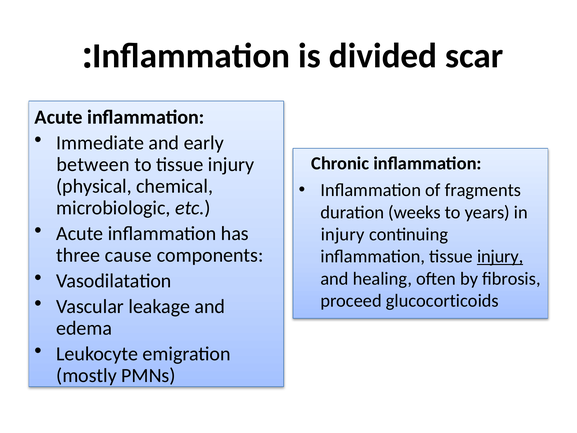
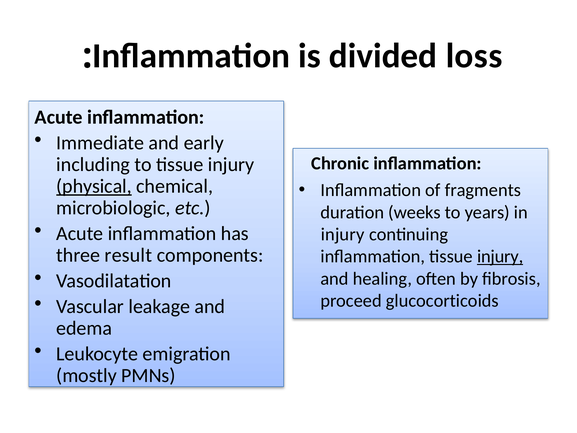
scar: scar -> loss (474, 56)
between: between -> including (93, 165)
physical underline: none -> present (94, 186)
cause: cause -> result (128, 255)
